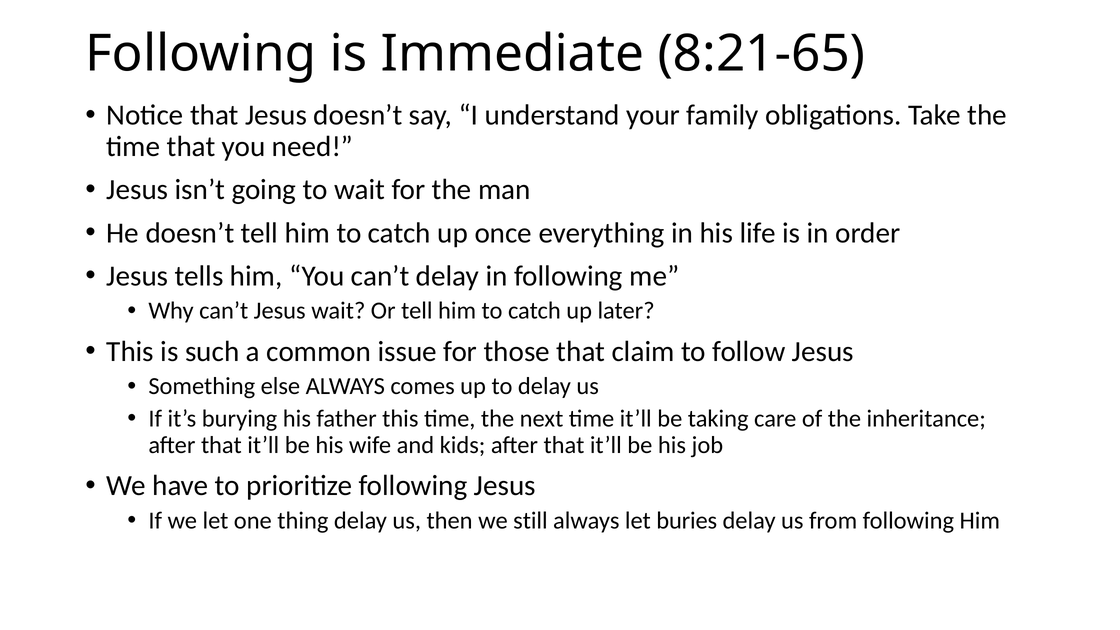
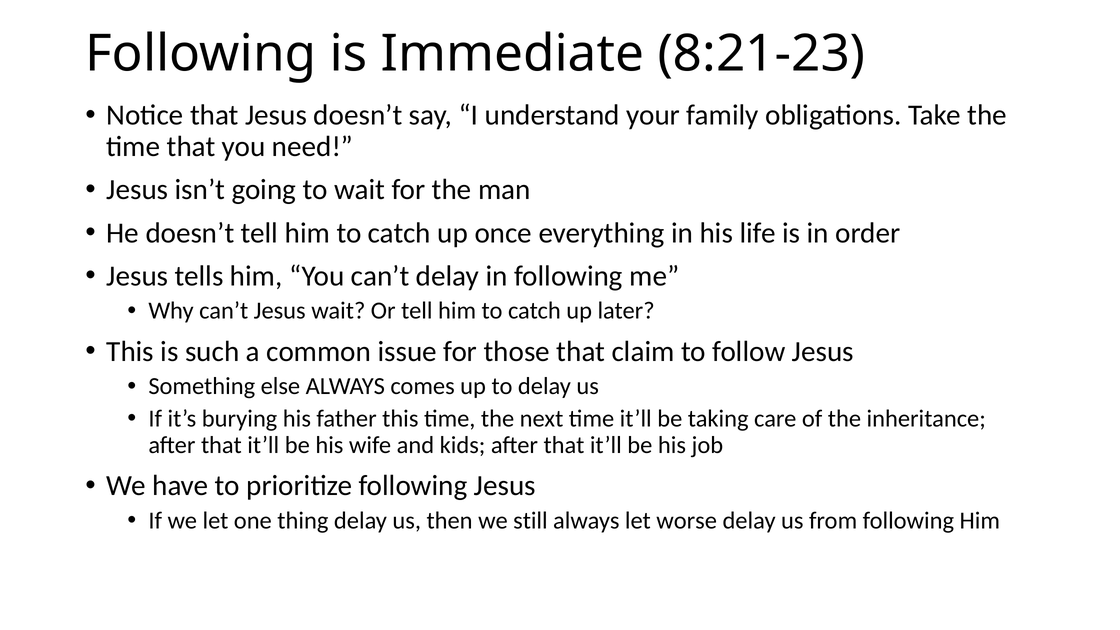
8:21-65: 8:21-65 -> 8:21-23 (761, 54)
buries: buries -> worse (687, 520)
